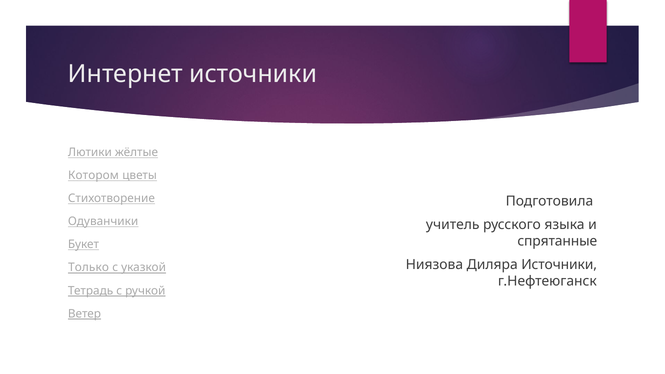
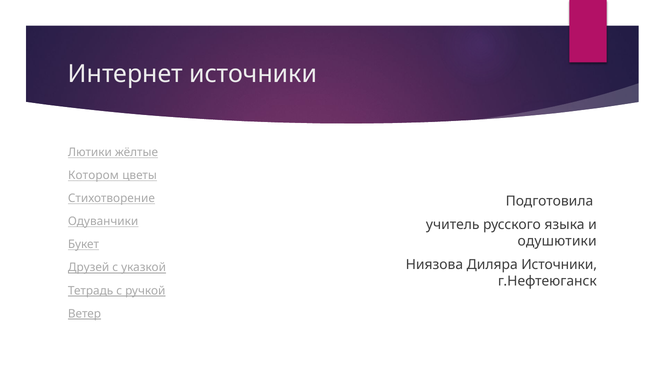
спрятанные: спрятанные -> одушютики (557, 241)
Только: Только -> Друзей (89, 268)
